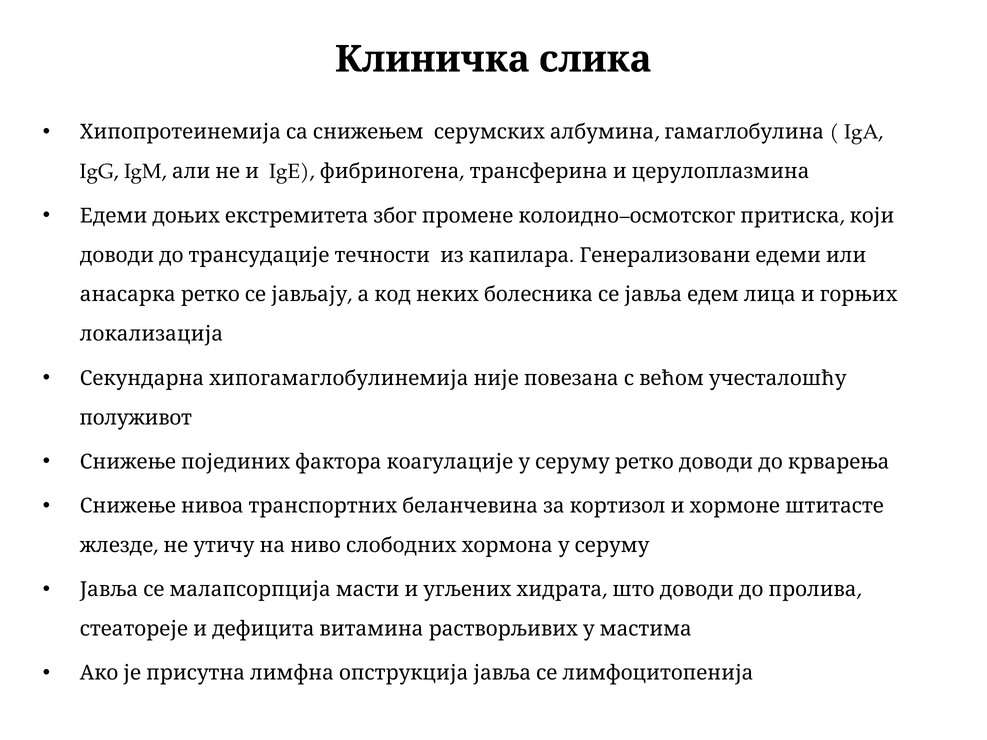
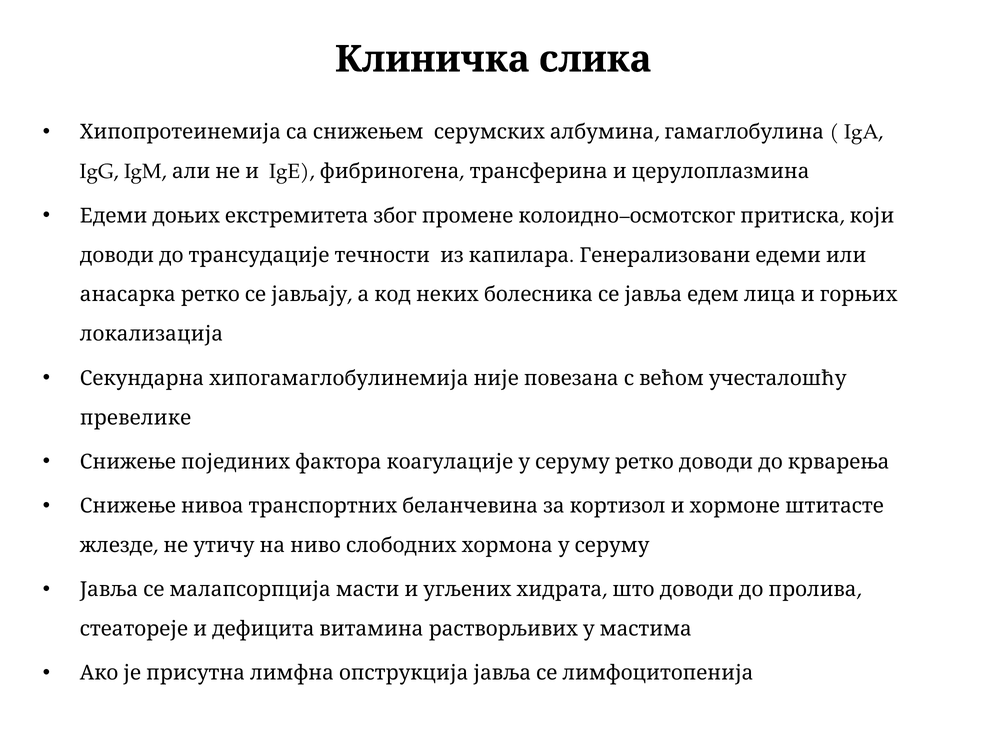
полуживот: полуживот -> превелике (136, 418)
